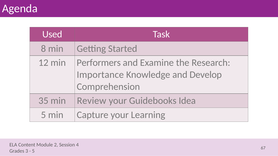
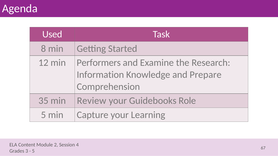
Importance: Importance -> Information (100, 75)
Develop: Develop -> Prepare (206, 75)
Idea: Idea -> Role (187, 101)
